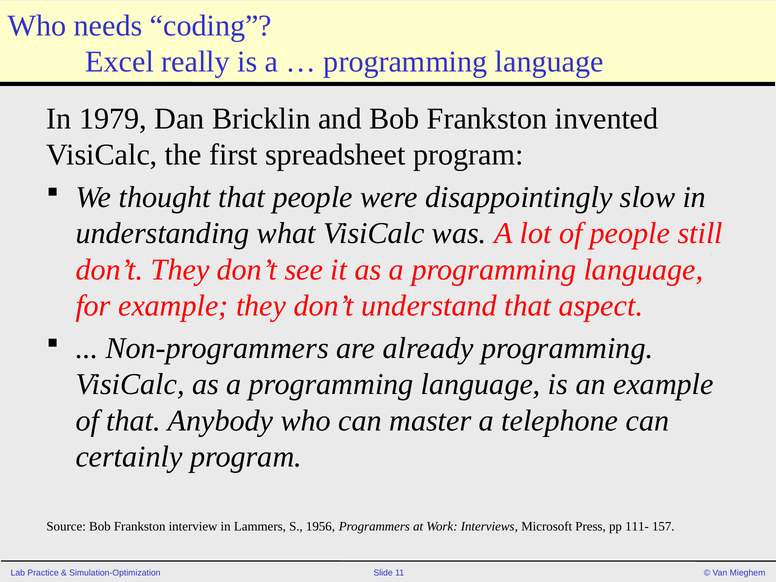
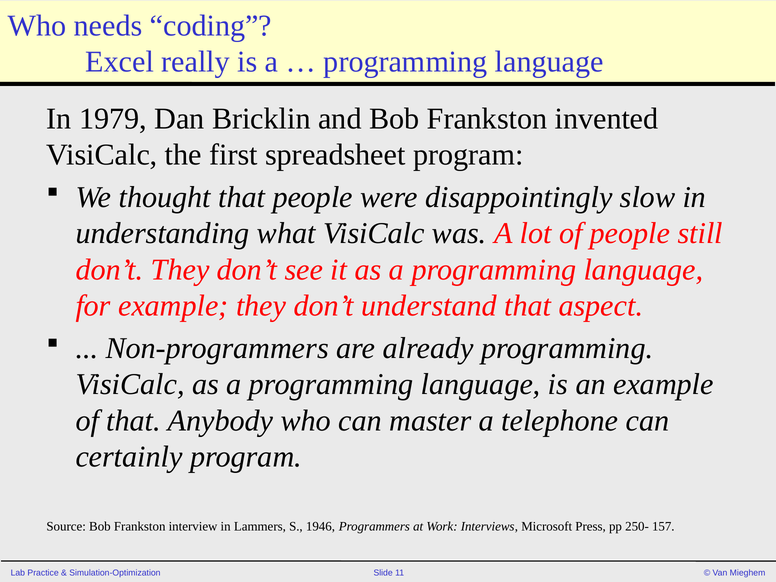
1956: 1956 -> 1946 (320, 526)
111-: 111- -> 250- (637, 526)
